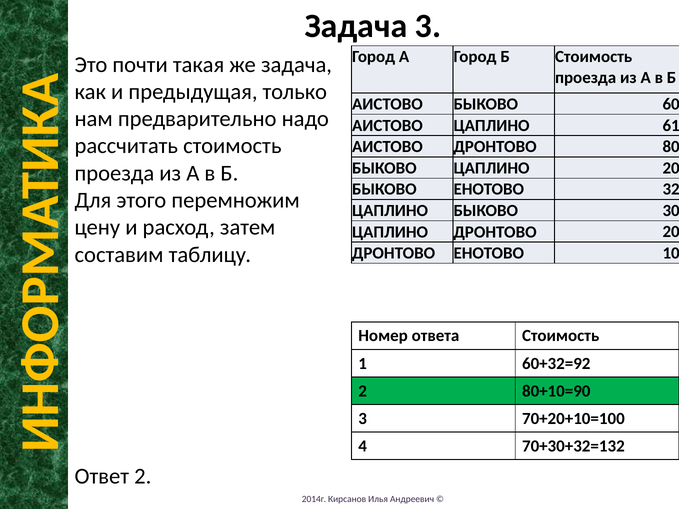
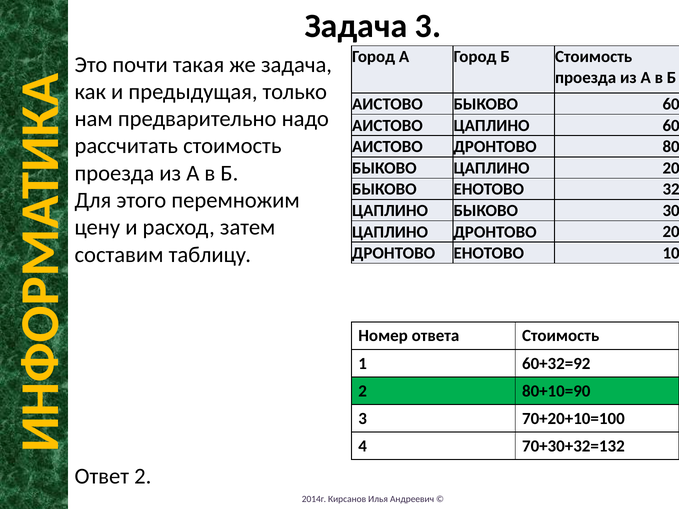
ЦАПЛИНО 61: 61 -> 60 (671, 125)
